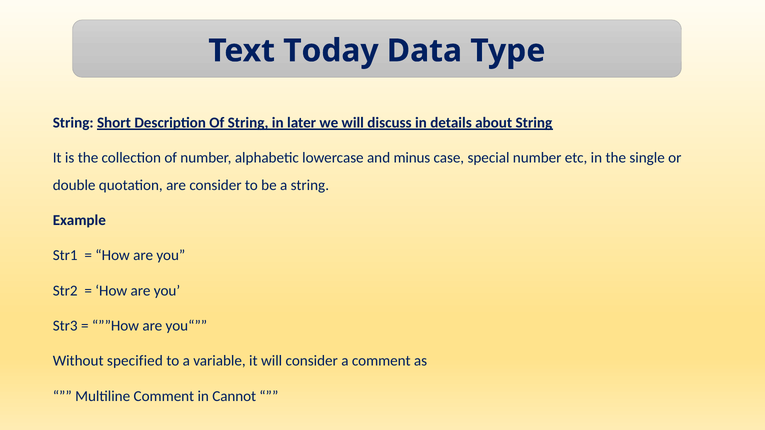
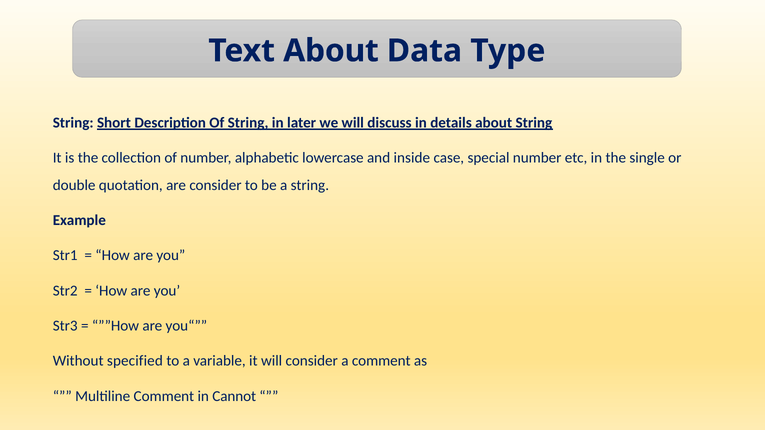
Text Today: Today -> About (331, 51)
minus: minus -> inside (412, 158)
